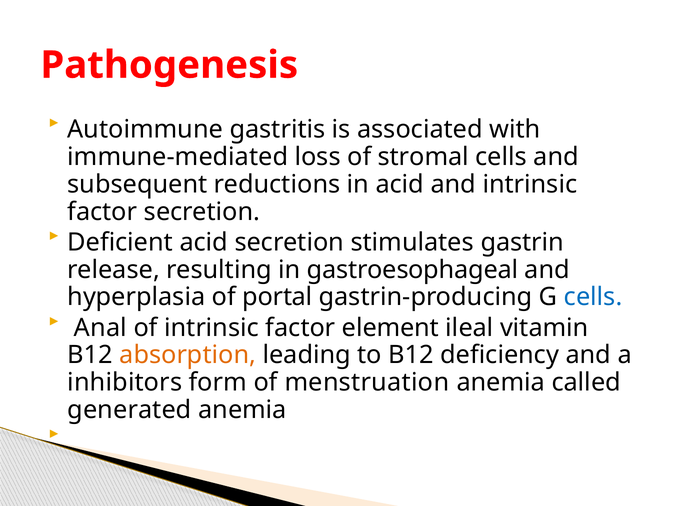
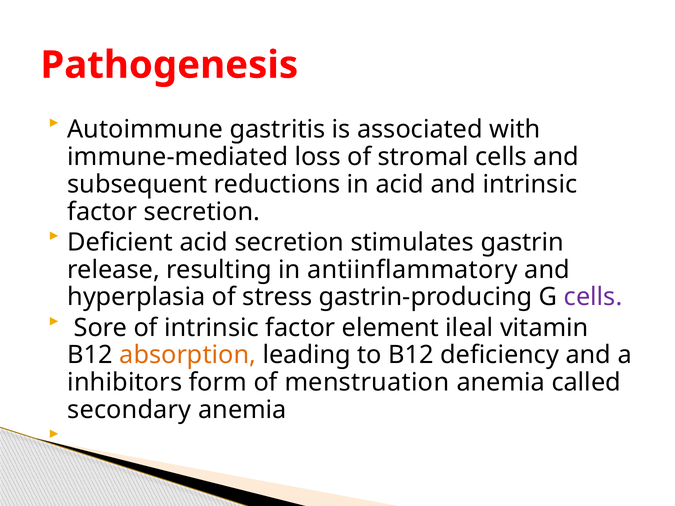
gastroesophageal: gastroesophageal -> antiinflammatory (412, 270)
portal: portal -> stress (277, 297)
cells colour: blue -> purple (593, 297)
Anal: Anal -> Sore (101, 328)
generated: generated -> secondary (129, 410)
